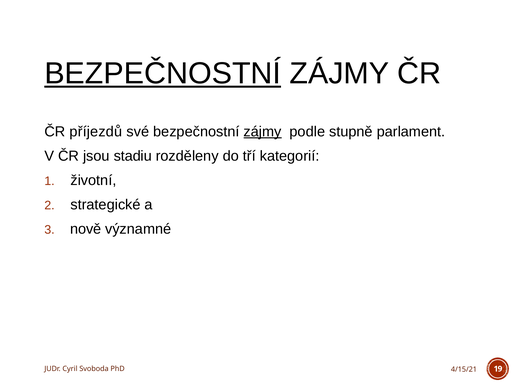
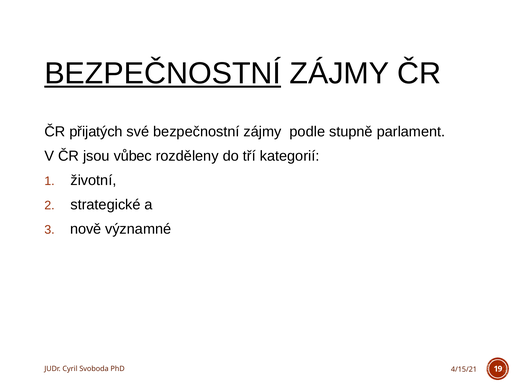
příjezdů: příjezdů -> přijatých (96, 131)
zájmy underline: present -> none (263, 131)
stadiu: stadiu -> vůbec (133, 156)
